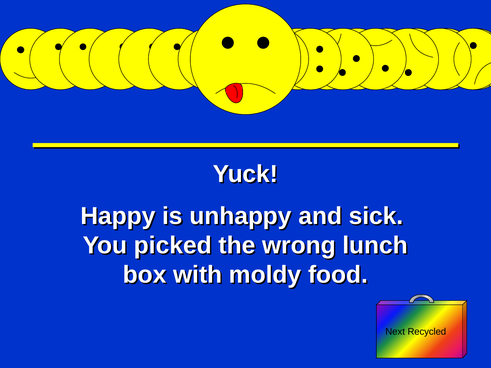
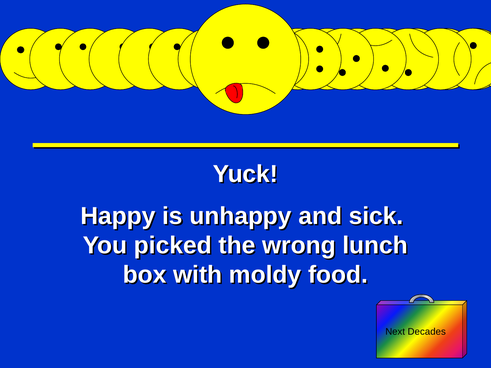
Recycled: Recycled -> Decades (427, 332)
